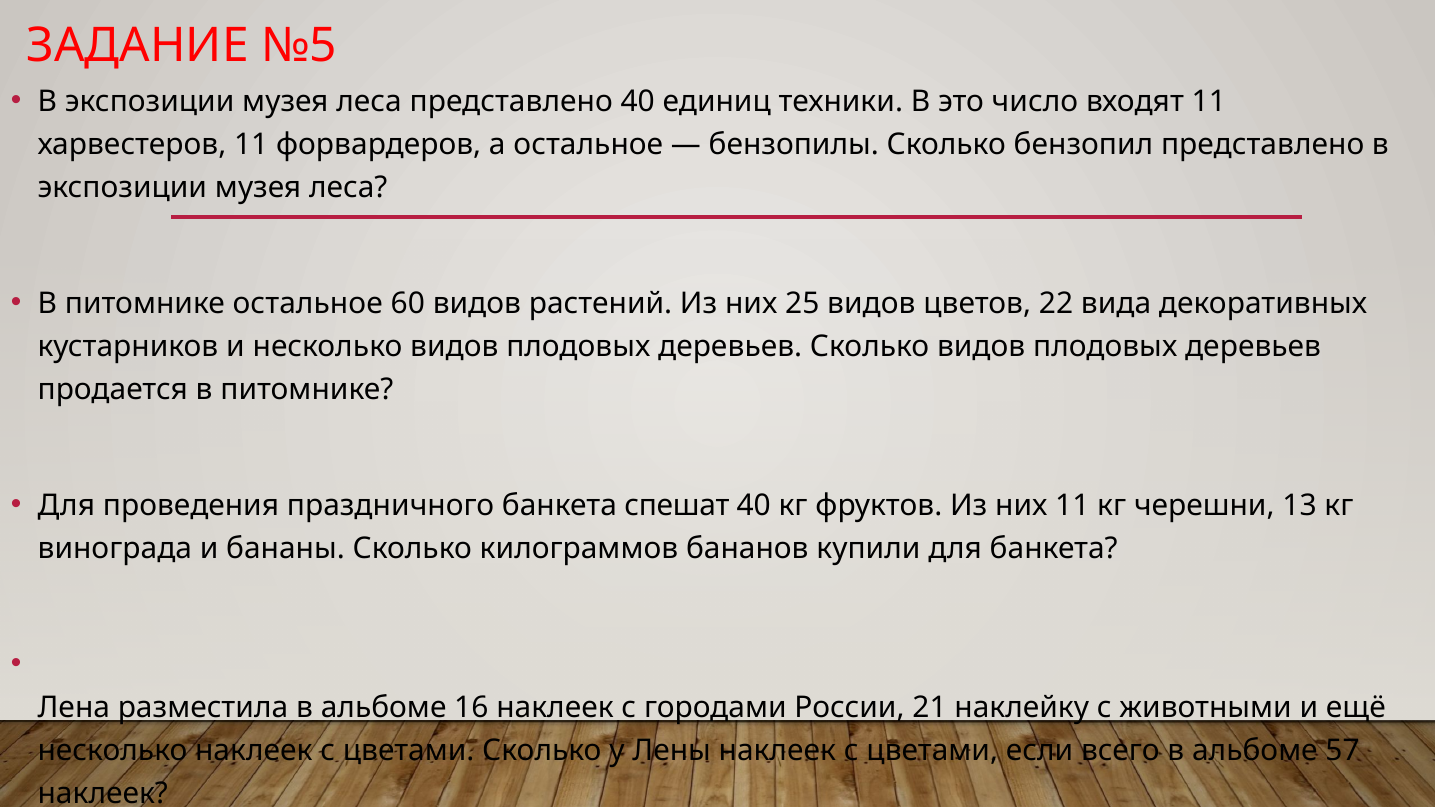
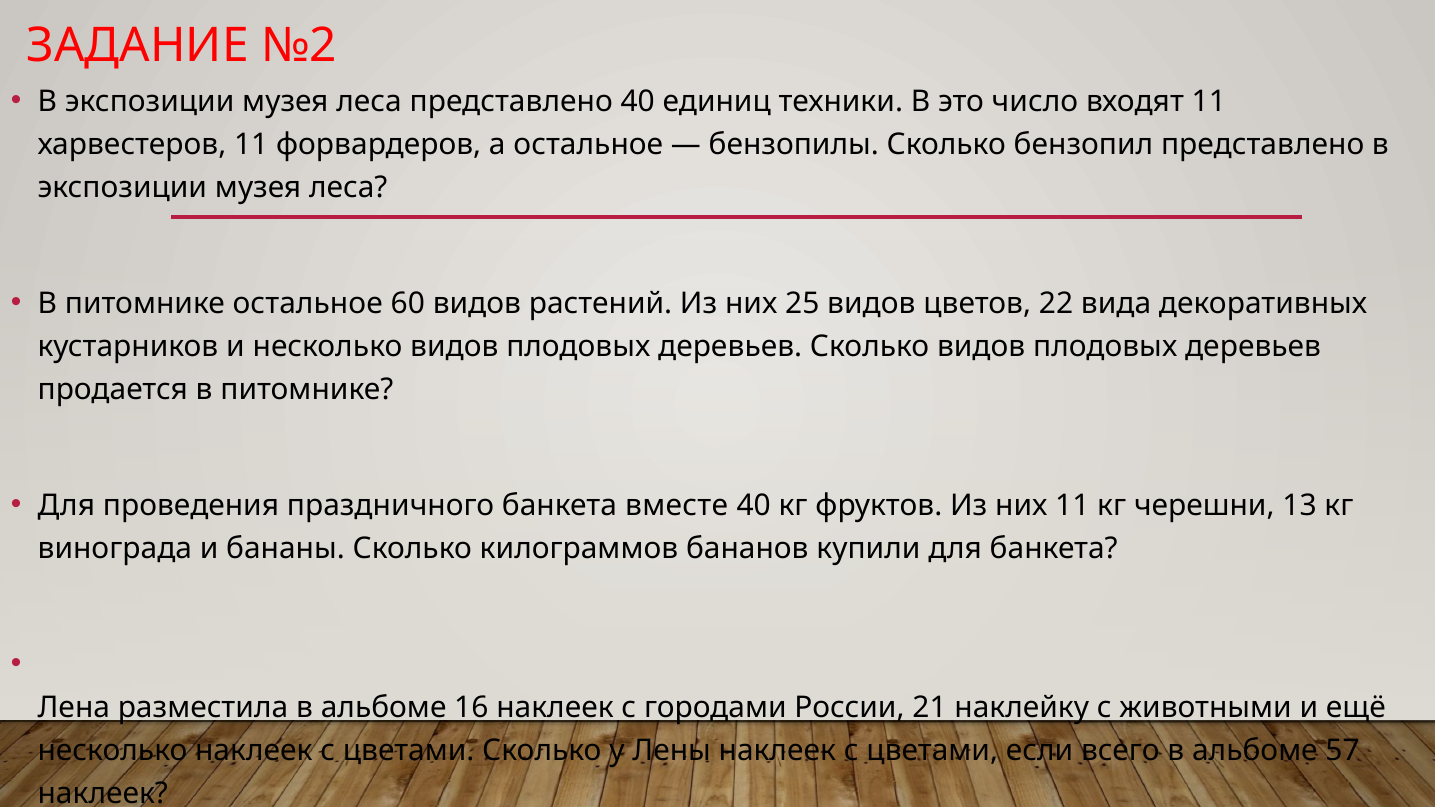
№5: №5 -> №2 (299, 45)
спешат: спешат -> вместе (677, 506)
